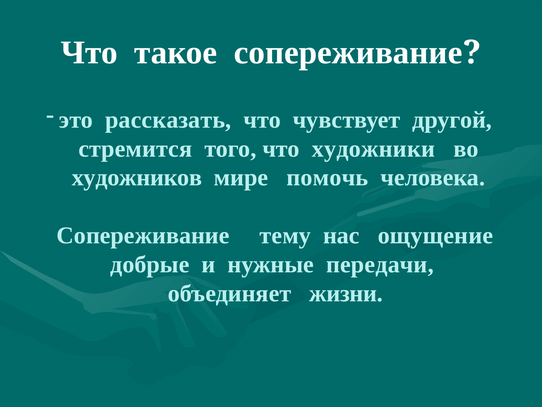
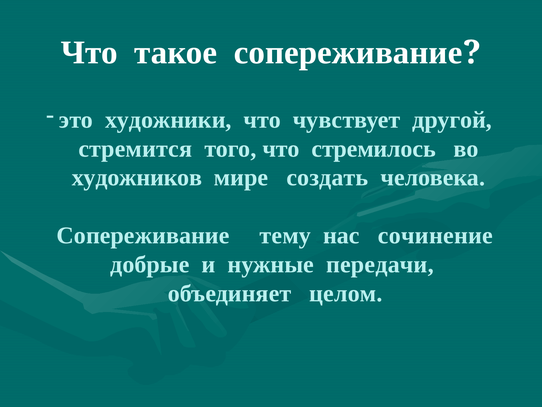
рассказать: рассказать -> художники (168, 120)
художники: художники -> стремилось (374, 149)
помочь: помочь -> создать (327, 177)
ощущение: ощущение -> сочинение (435, 235)
жизни: жизни -> целом (346, 293)
